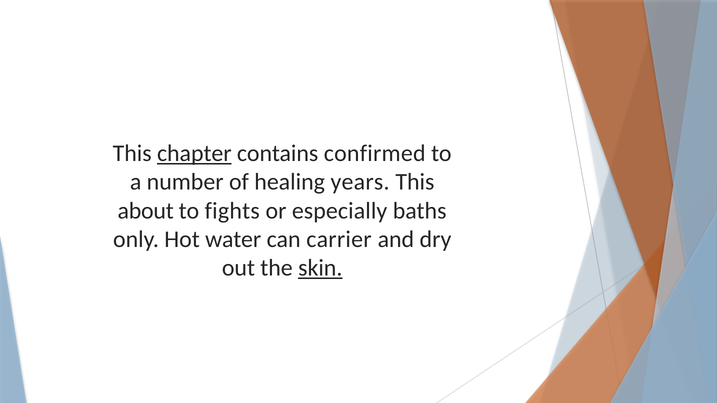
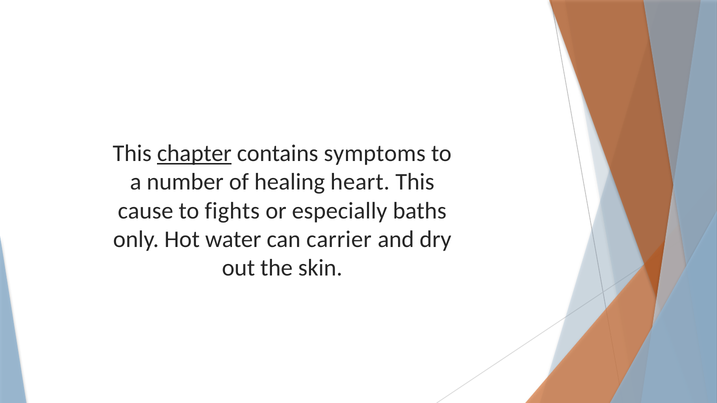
confirmed: confirmed -> symptoms (375, 153)
years: years -> heart (360, 182)
about: about -> cause (146, 211)
skin underline: present -> none (320, 268)
